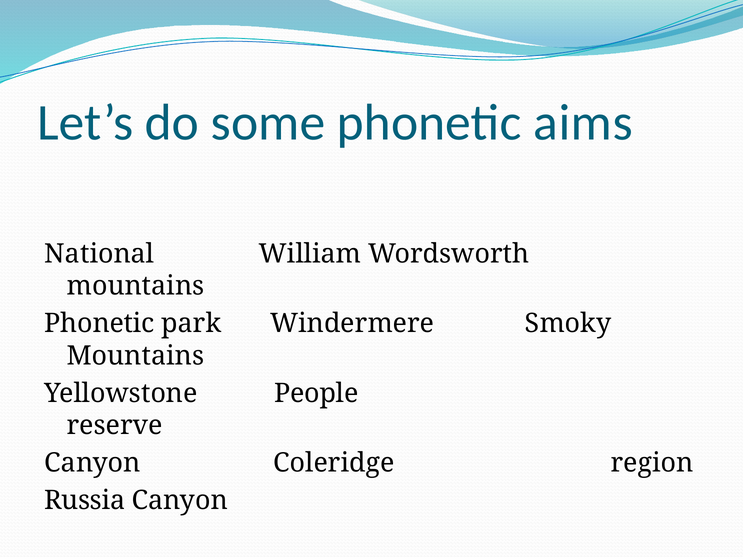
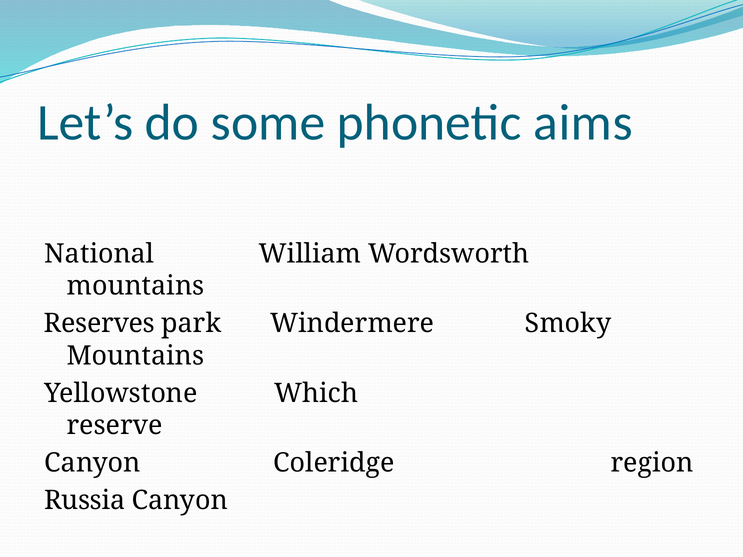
Phonetic: Phonetic -> Reserves (99, 324)
People: People -> Which (316, 393)
